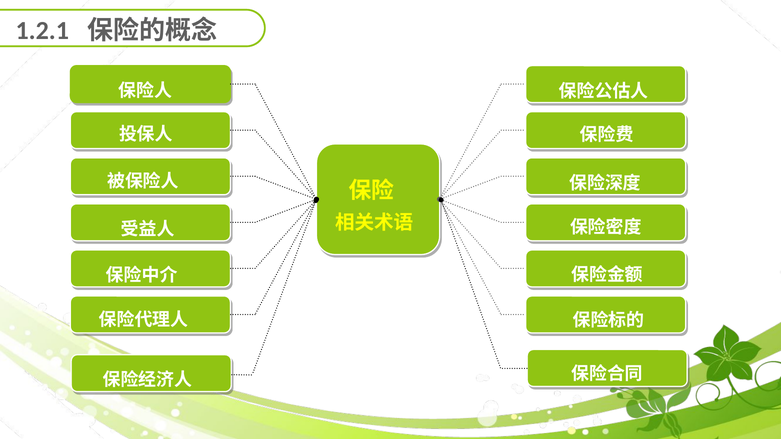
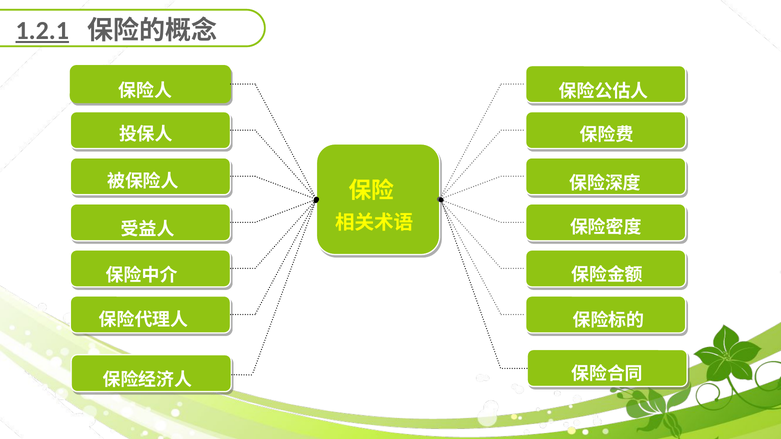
1.2.1 underline: none -> present (42, 31)
